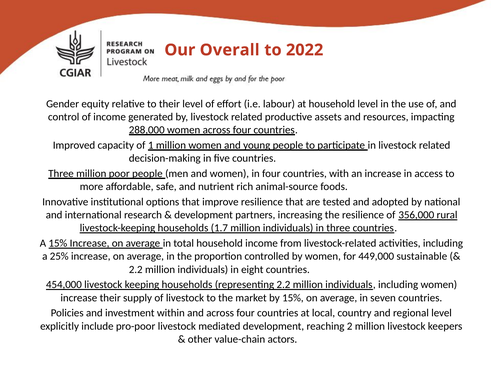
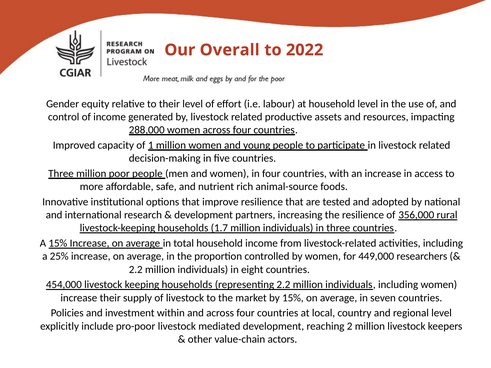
sustainable: sustainable -> researchers (422, 257)
